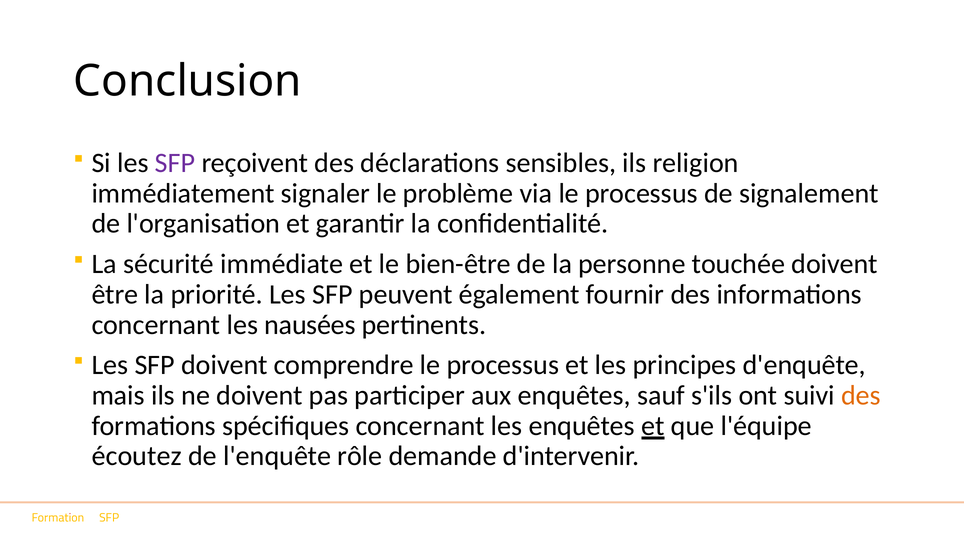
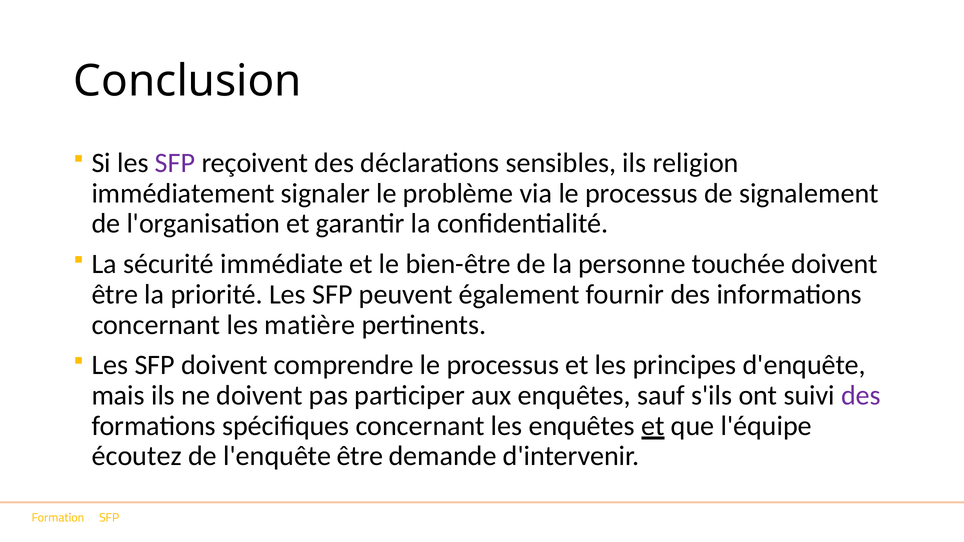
nausées: nausées -> matière (310, 325)
des colour: orange -> purple (861, 396)
l'enquête rôle: rôle -> être (360, 456)
